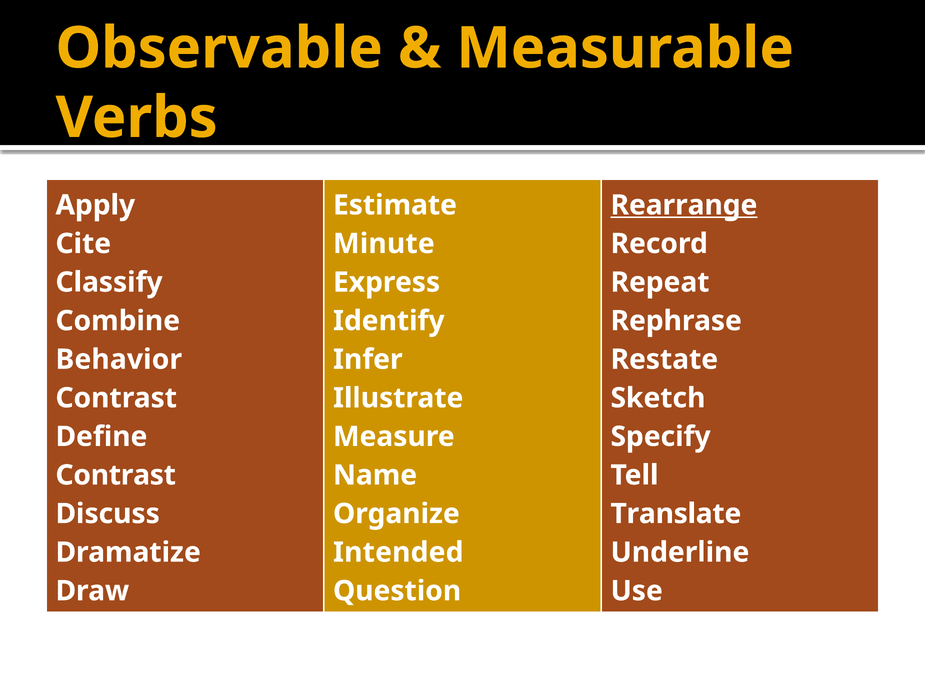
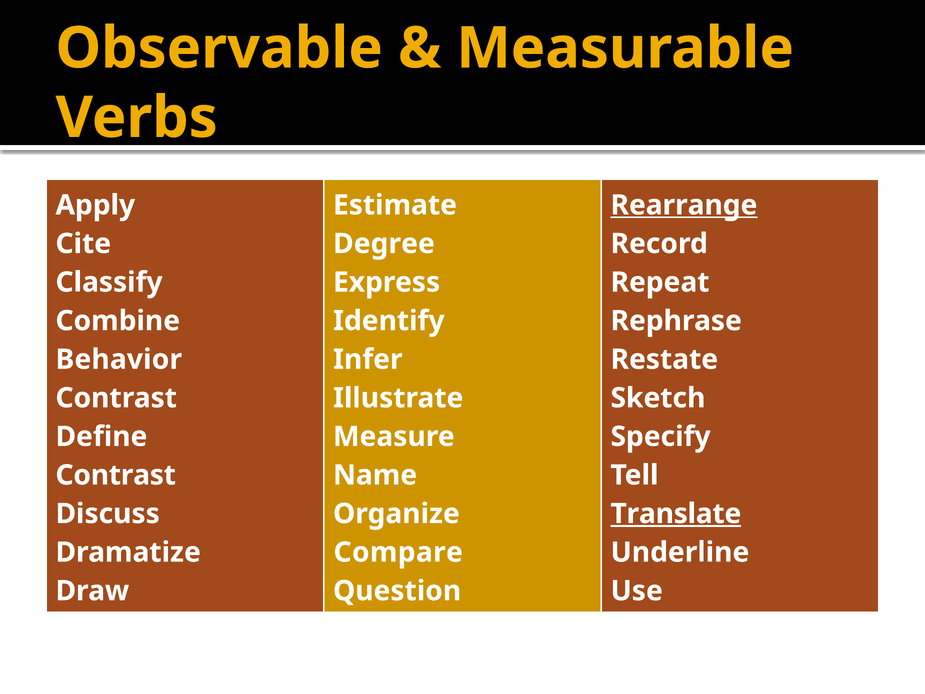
Minute: Minute -> Degree (384, 244)
Translate underline: none -> present (676, 514)
Intended: Intended -> Compare (398, 552)
